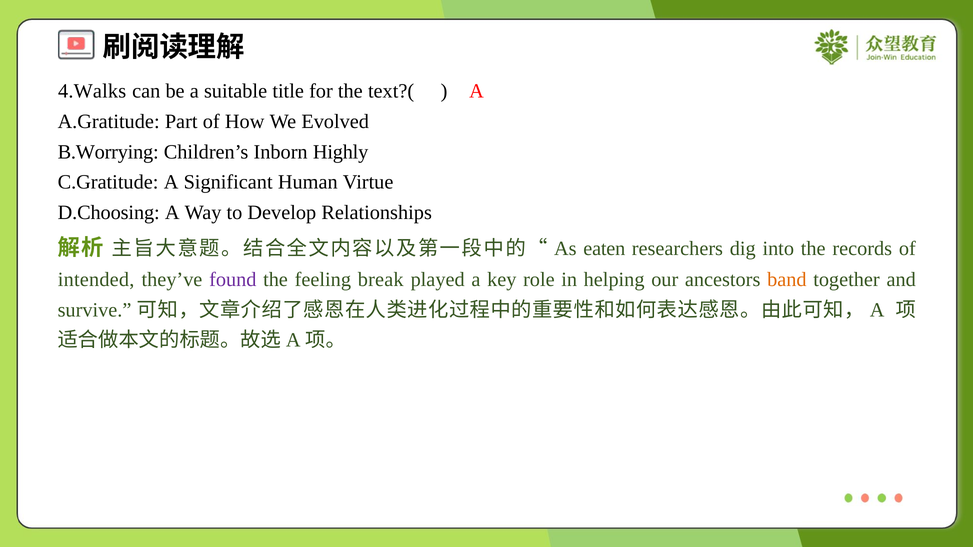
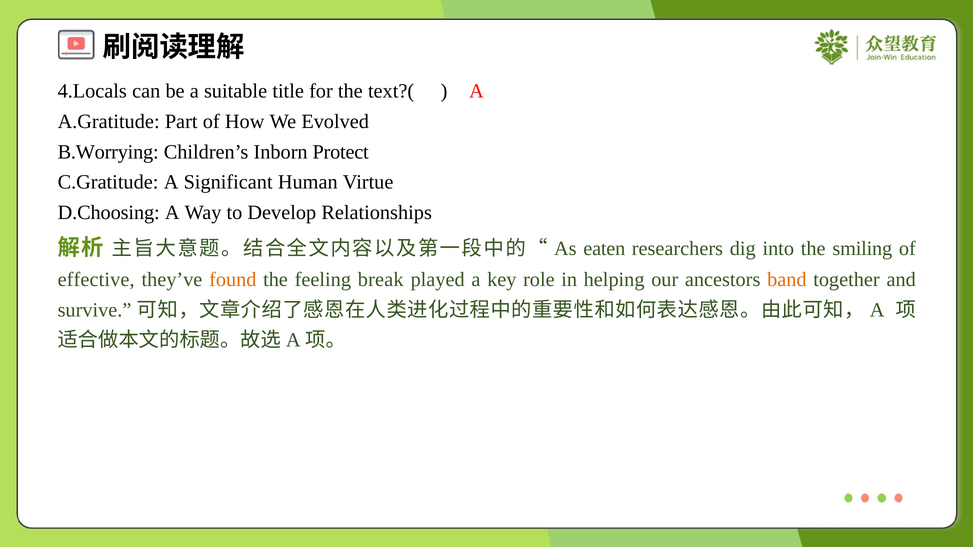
4.Walks: 4.Walks -> 4.Locals (92, 91)
Highly: Highly -> Protect (341, 152)
records: records -> smiling (862, 249)
intended: intended -> effective (96, 280)
found colour: purple -> orange (233, 280)
